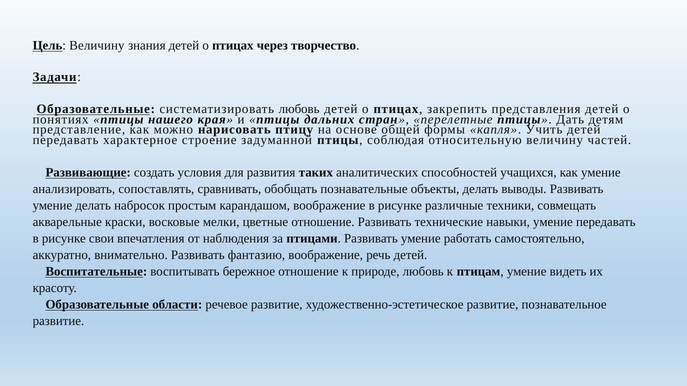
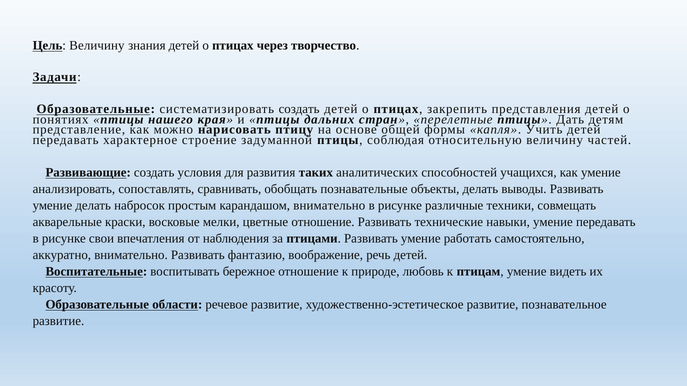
систематизировать любовь: любовь -> создать (299, 109)
карандашом воображение: воображение -> внимательно (329, 206)
